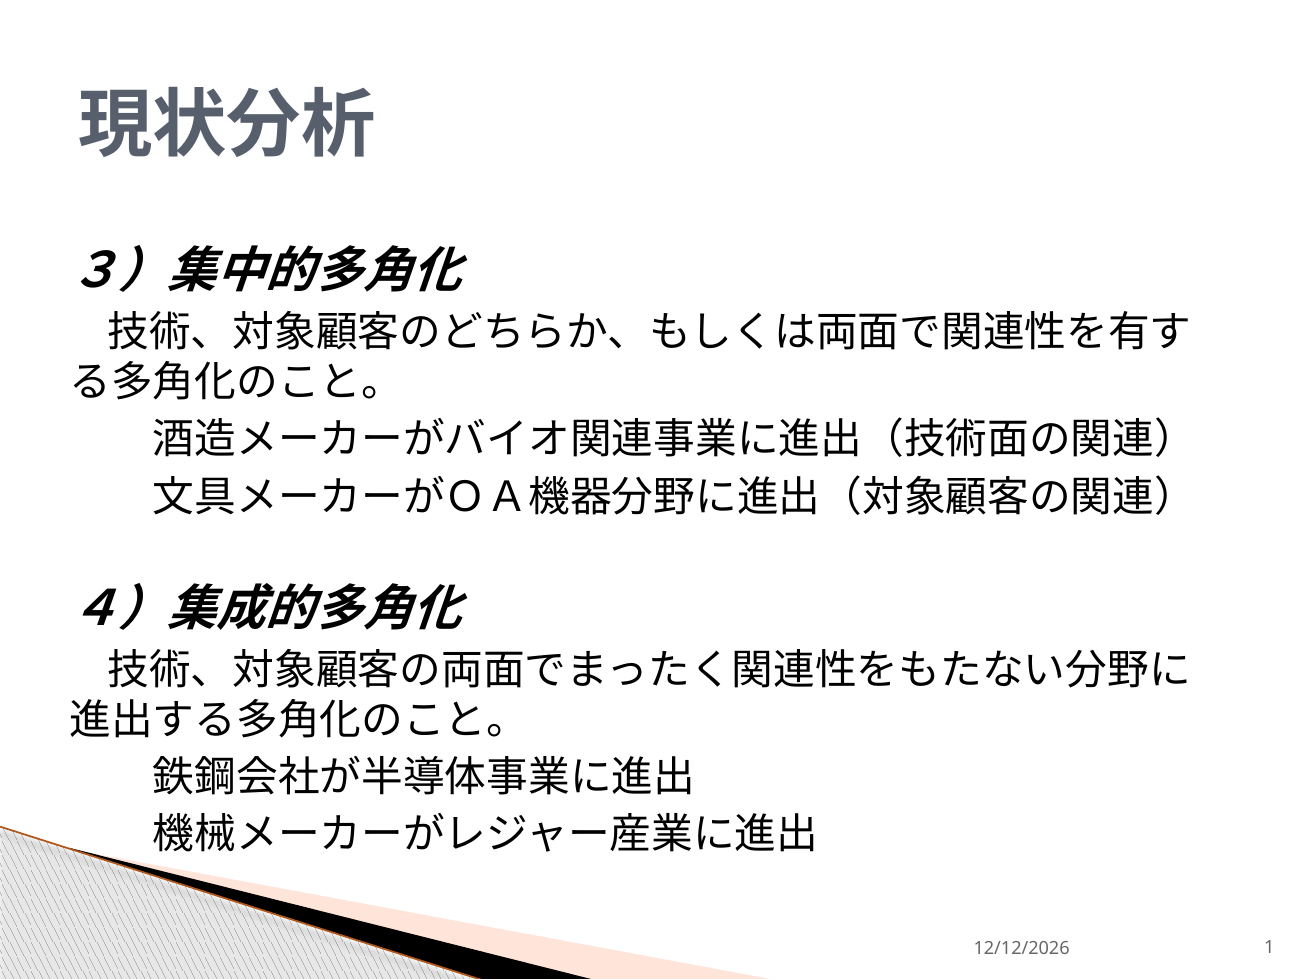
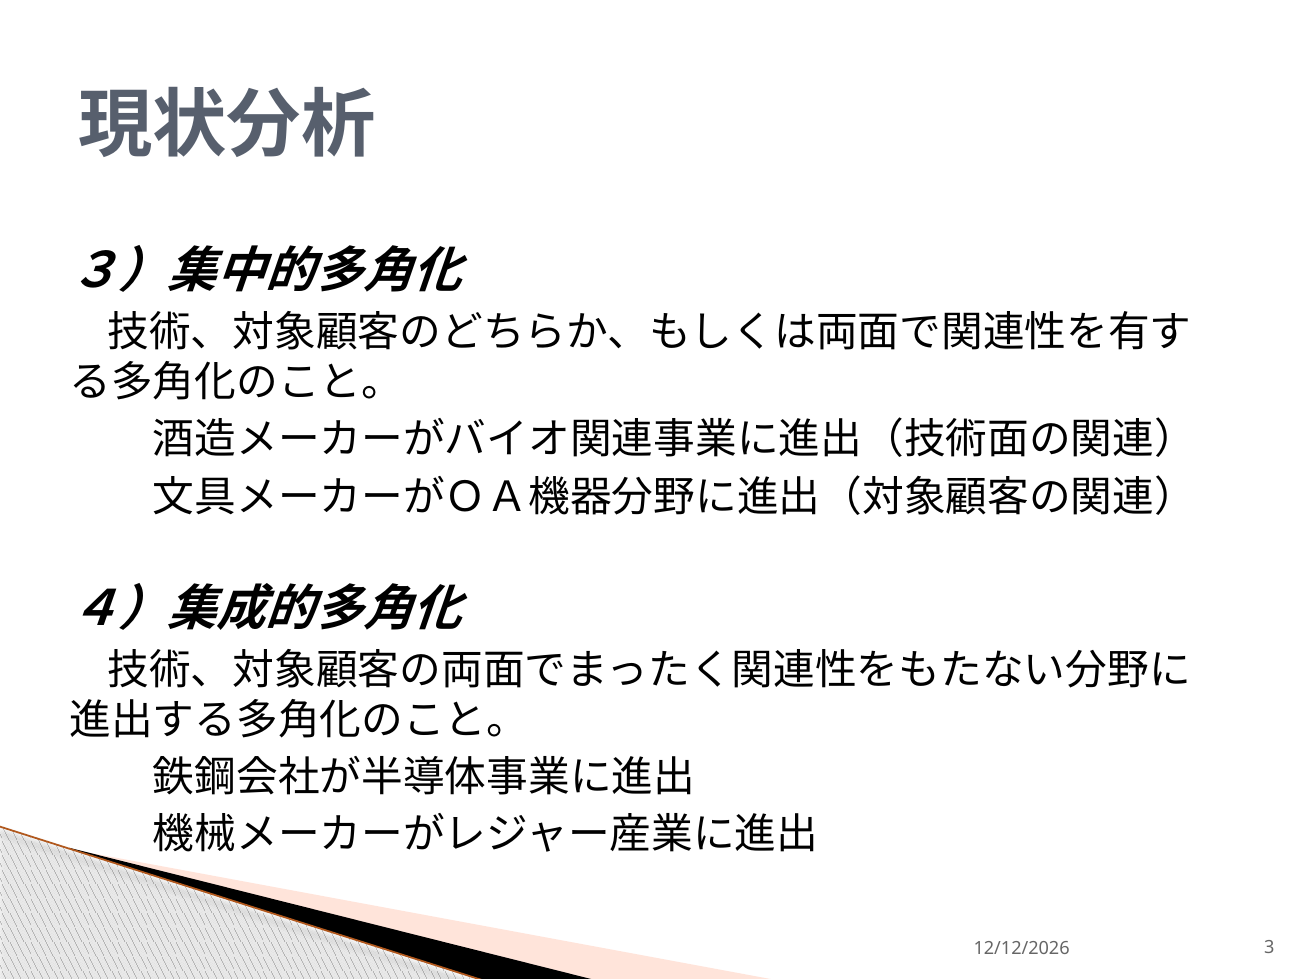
1: 1 -> 3 (1269, 948)
